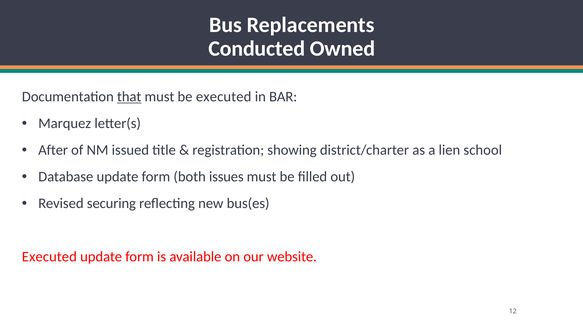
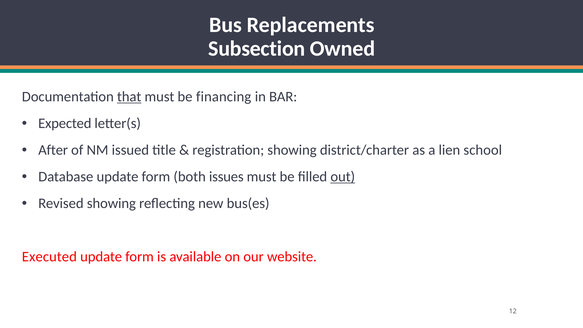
Conducted: Conducted -> Subsection (257, 49)
be executed: executed -> financing (224, 97)
Marquez: Marquez -> Expected (65, 123)
out underline: none -> present (343, 177)
Revised securing: securing -> showing (111, 203)
